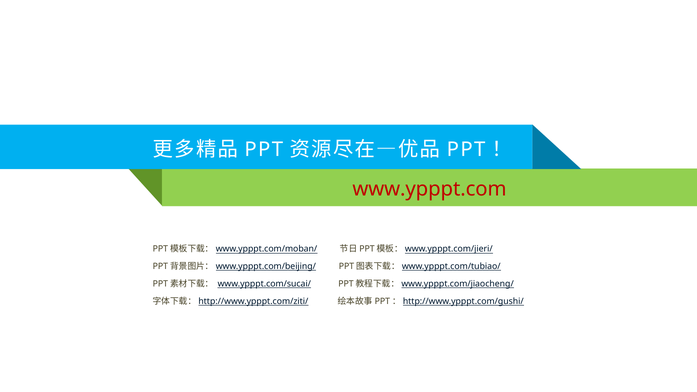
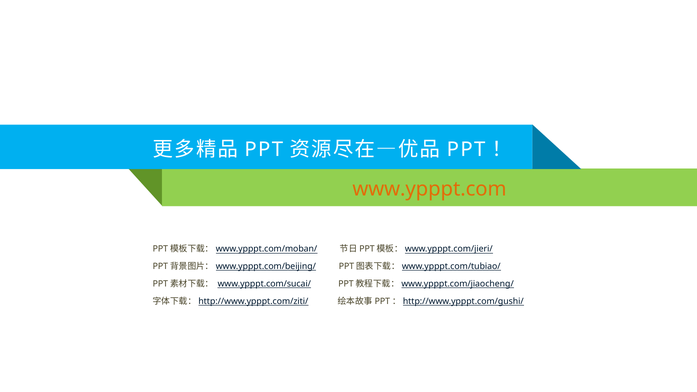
www.ypppt.com colour: red -> orange (429, 189)
